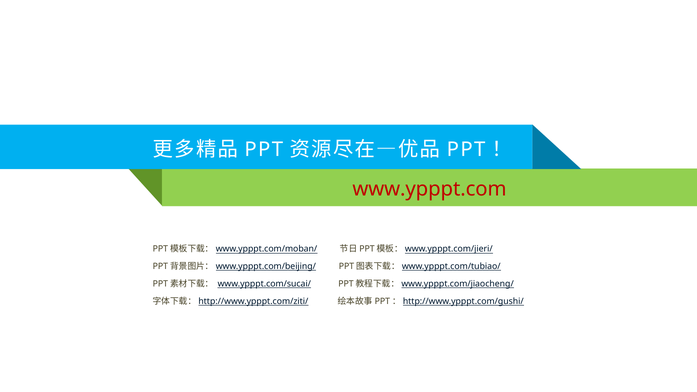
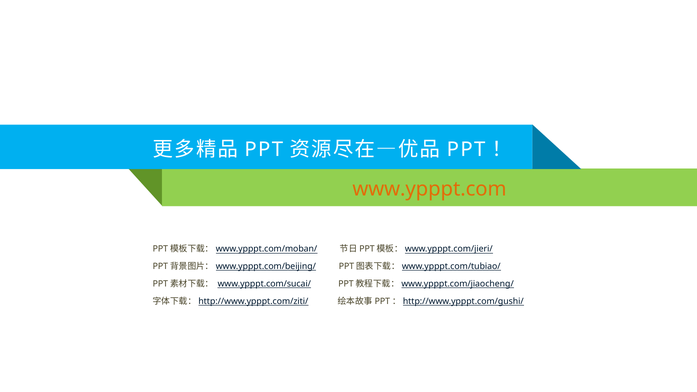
www.ypppt.com colour: red -> orange (429, 189)
